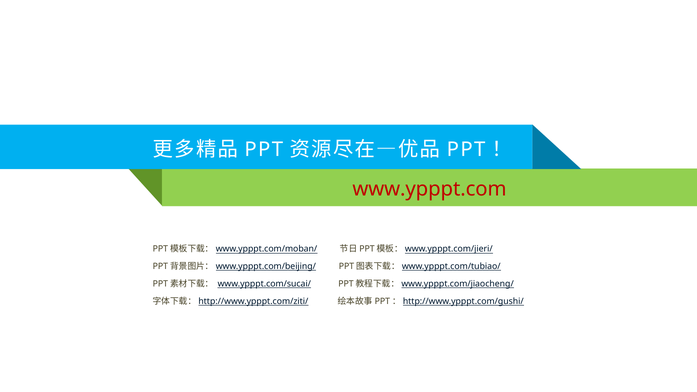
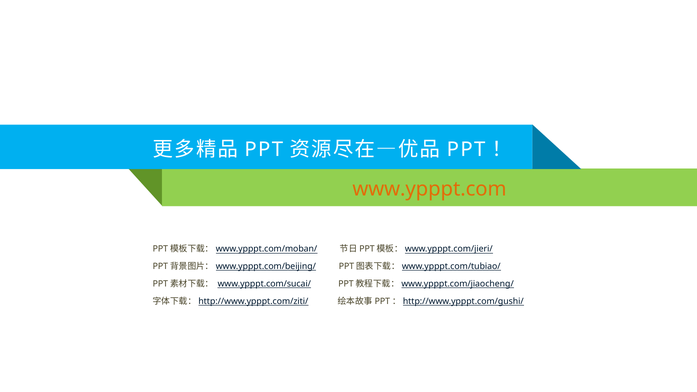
www.ypppt.com colour: red -> orange (429, 189)
